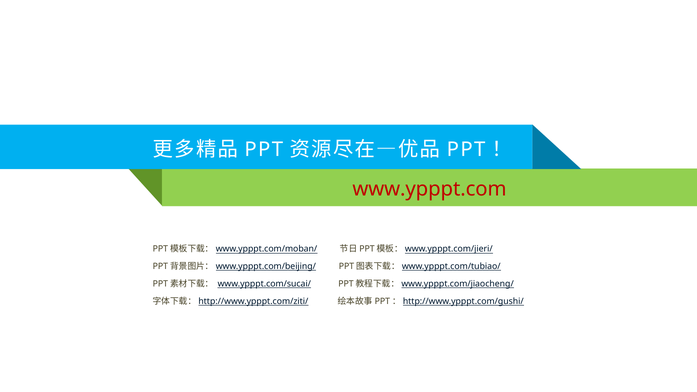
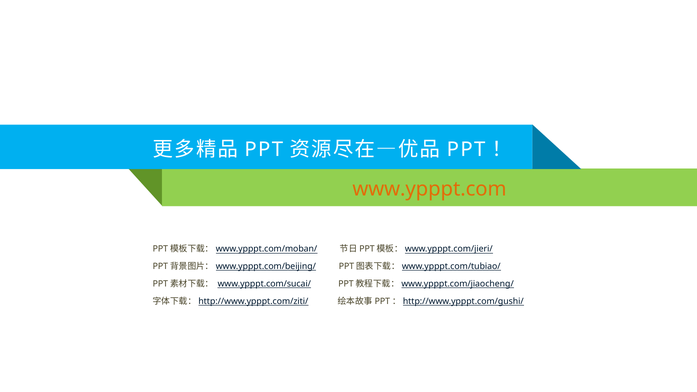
www.ypppt.com colour: red -> orange (429, 189)
